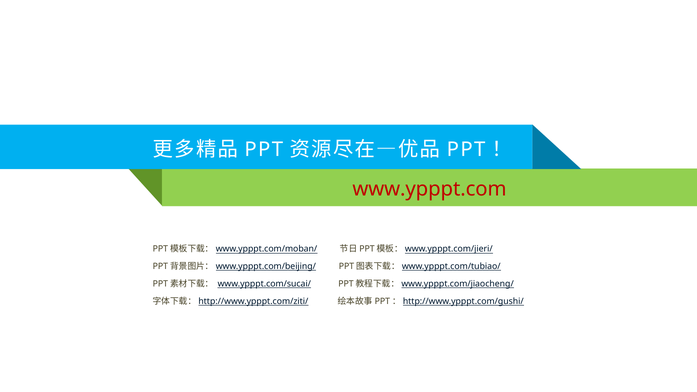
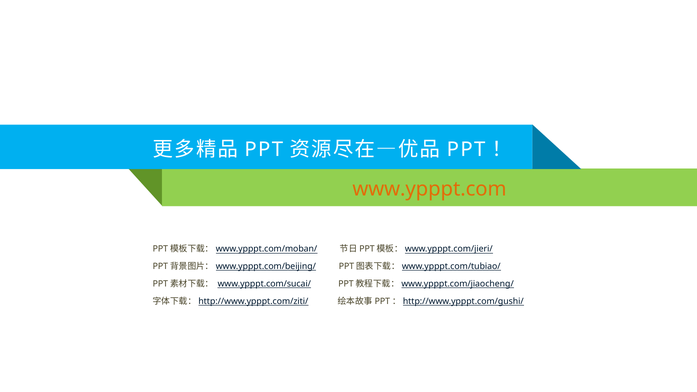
www.ypppt.com colour: red -> orange (429, 189)
